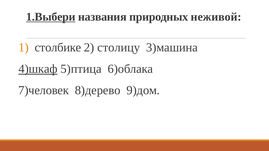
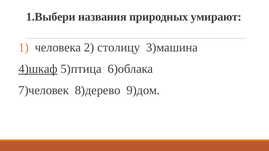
1.Выбери underline: present -> none (51, 17)
неживой: неживой -> умирают (216, 17)
столбике: столбике -> человека (58, 48)
